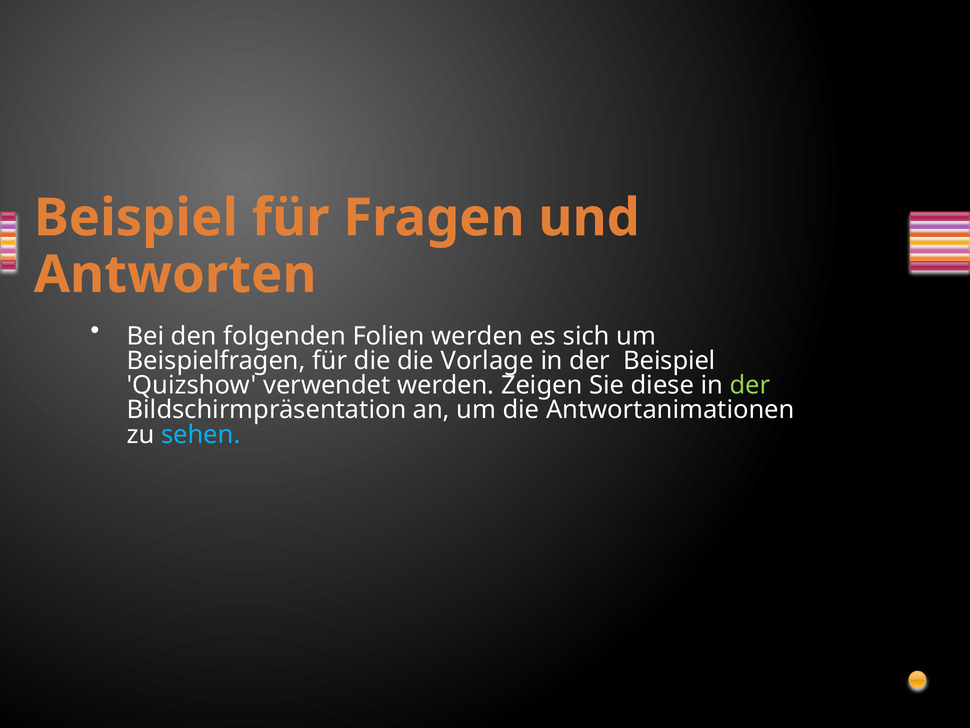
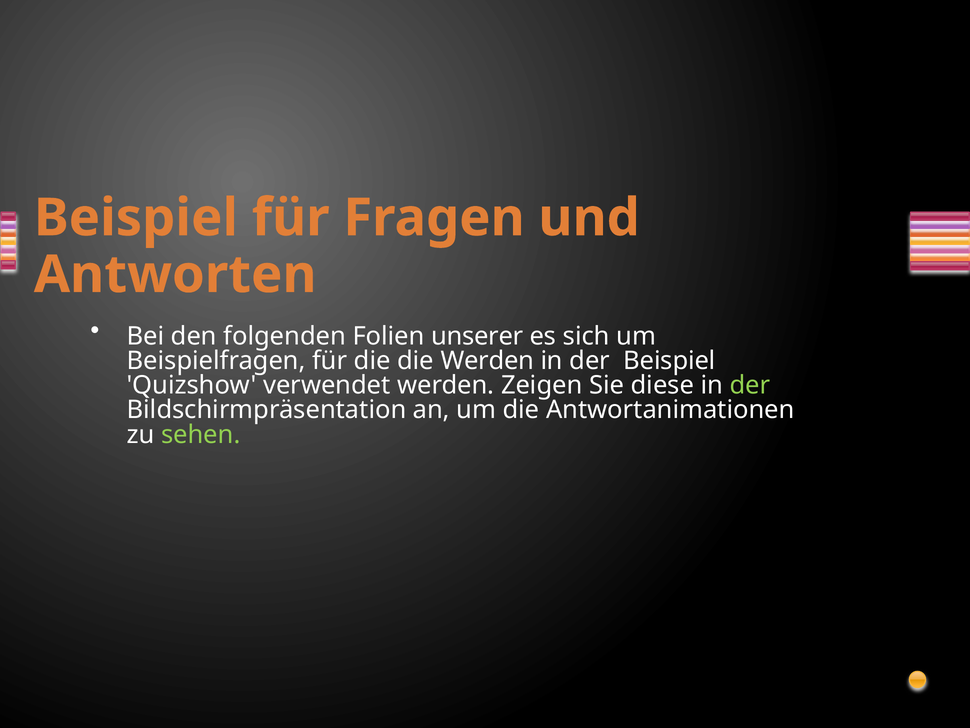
Folien werden: werden -> unserer (477, 336)
die Vorlage: Vorlage -> Werden (487, 361)
sehen colour: light blue -> light green (201, 434)
